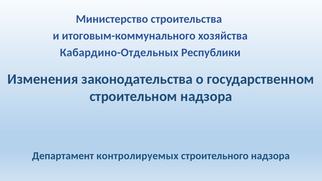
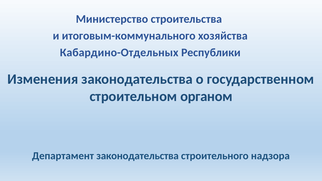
строительном надзора: надзора -> органом (206, 96)
Департамент контролируемых: контролируемых -> законодательства (138, 156)
